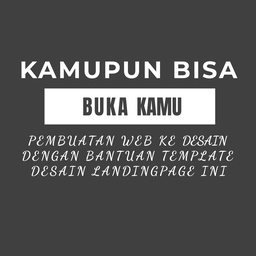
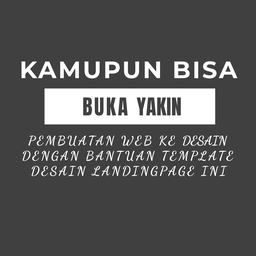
KAMU: KAMU -> YAKIN (159, 109)
